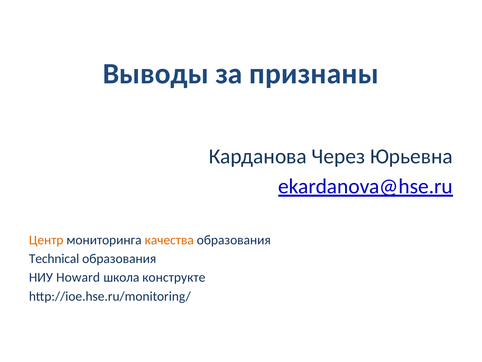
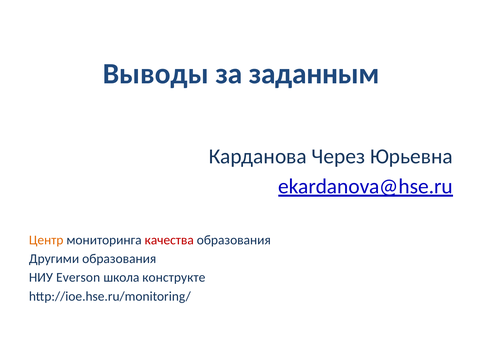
признаны: признаны -> заданным (314, 74)
качества colour: orange -> red (169, 240)
Technical: Technical -> Другими (54, 258)
Howard: Howard -> Everson (78, 277)
